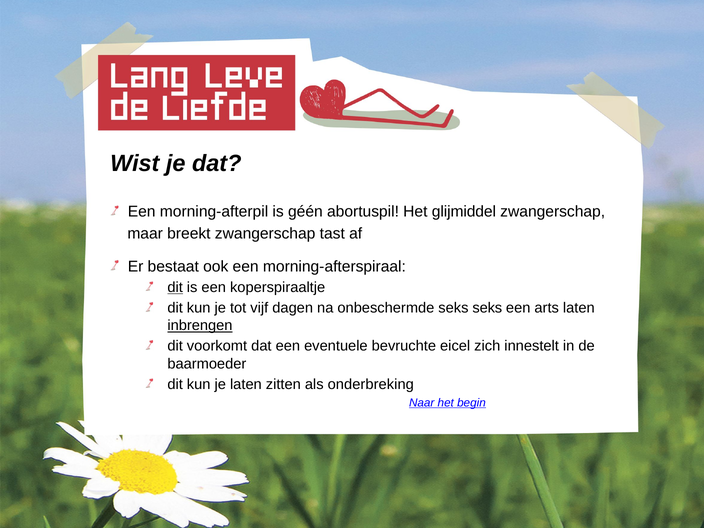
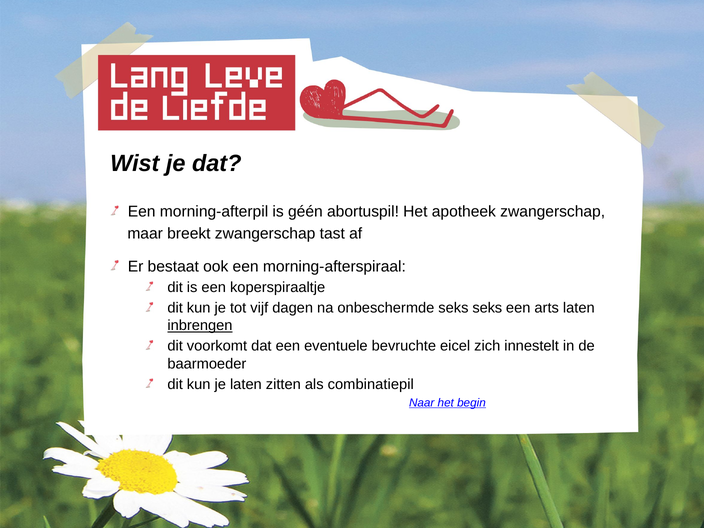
glijmiddel: glijmiddel -> apotheek (464, 212)
dit underline: present -> none (175, 287)
onderbreking: onderbreking -> combinatiepil (371, 384)
